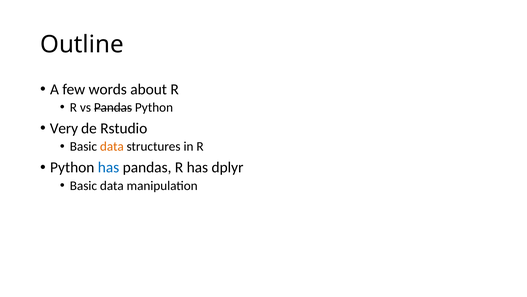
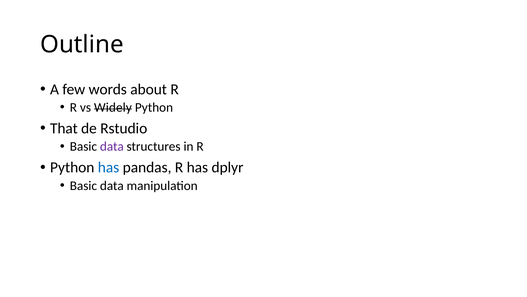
vs Pandas: Pandas -> Widely (113, 107)
Very: Very -> That (64, 128)
data colour: orange -> purple (112, 146)
